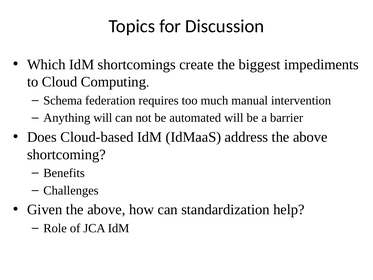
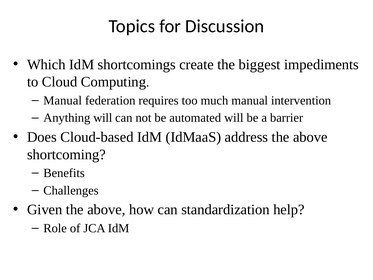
Schema: Schema -> Manual (63, 100)
